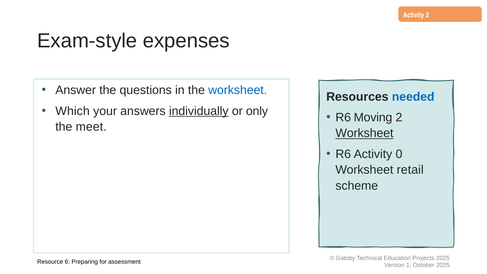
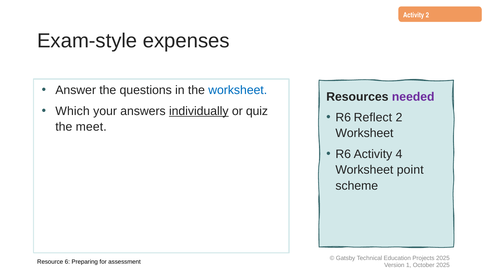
needed colour: blue -> purple (413, 97)
only: only -> quiz (257, 111)
Moving: Moving -> Reflect (373, 117)
Worksheet underline: present -> none (364, 133)
0: 0 -> 4 (399, 154)
retail: retail -> point (410, 170)
